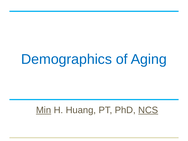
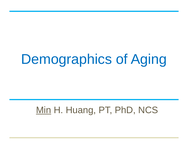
NCS underline: present -> none (148, 110)
